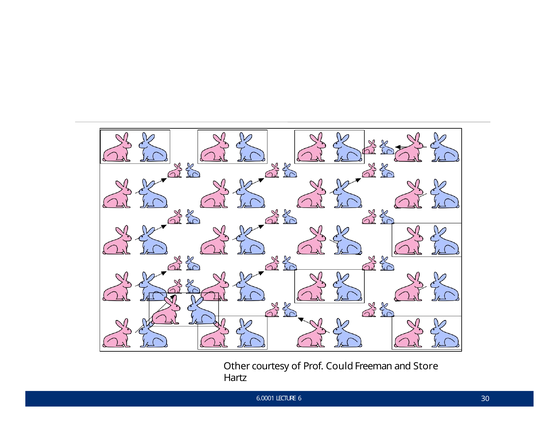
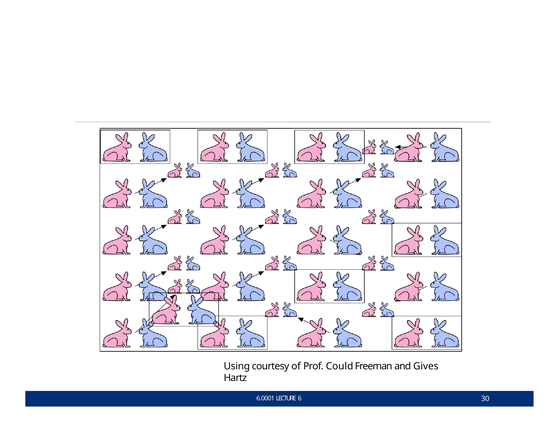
Other: Other -> Using (237, 366)
Store: Store -> Gives (426, 366)
